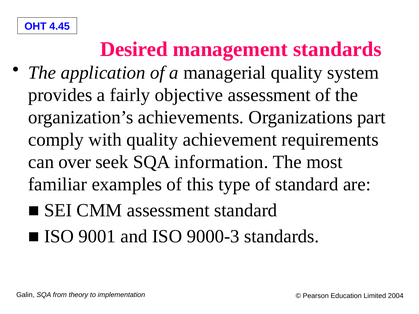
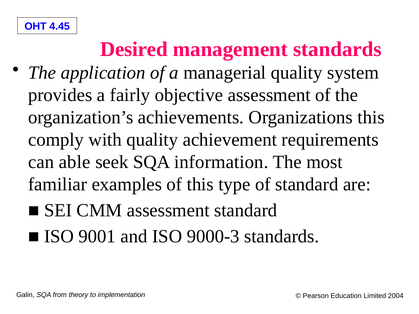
Organizations part: part -> this (371, 117)
over: over -> able (75, 162)
